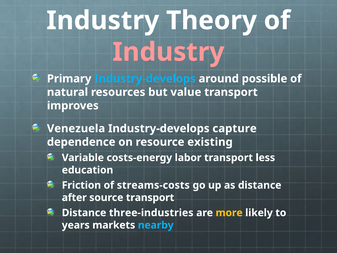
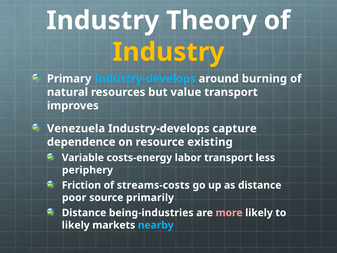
Industry colour: pink -> yellow (168, 52)
possible: possible -> burning (264, 79)
education: education -> periphery (87, 170)
after: after -> poor (74, 197)
source transport: transport -> primarily (150, 197)
three-industries: three-industries -> being-industries (151, 213)
more colour: yellow -> pink (229, 213)
years: years -> likely (76, 225)
